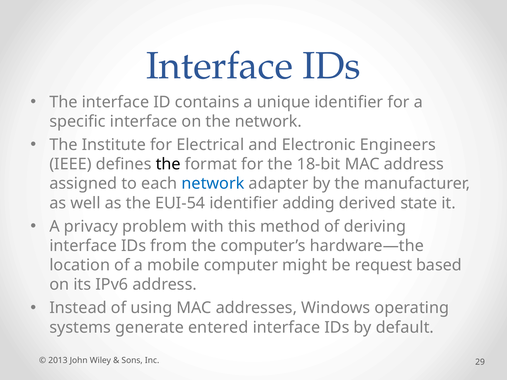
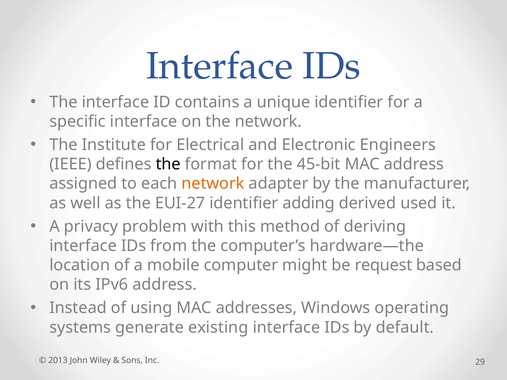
18-bit: 18-bit -> 45-bit (319, 164)
network colour: blue -> orange (213, 184)
EUI-54: EUI-54 -> EUI-27 (180, 203)
state: state -> used (419, 203)
entered: entered -> existing (218, 328)
